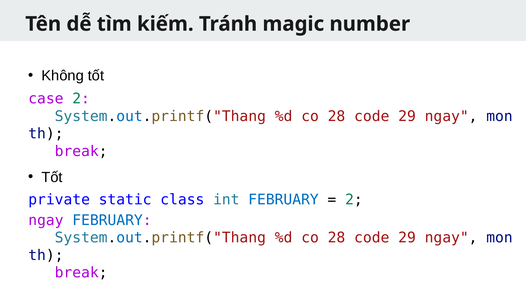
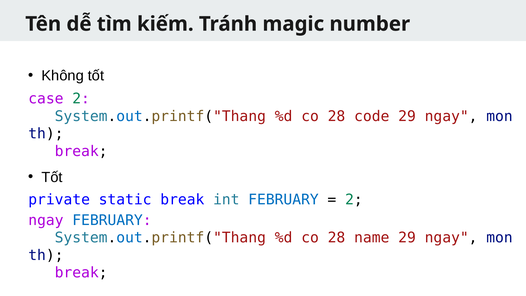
static class: class -> break (182, 200)
code: code -> name (372, 238)
